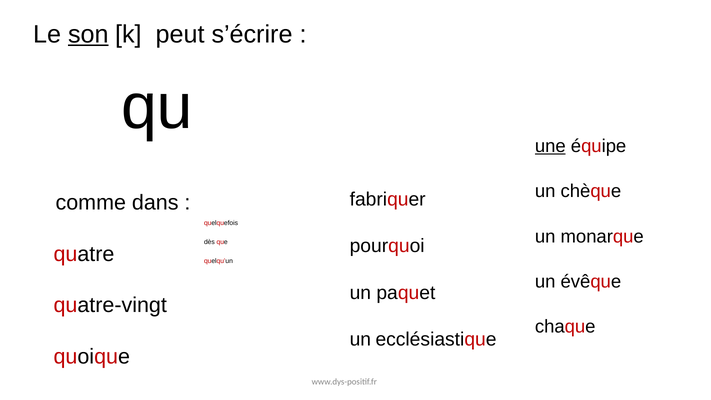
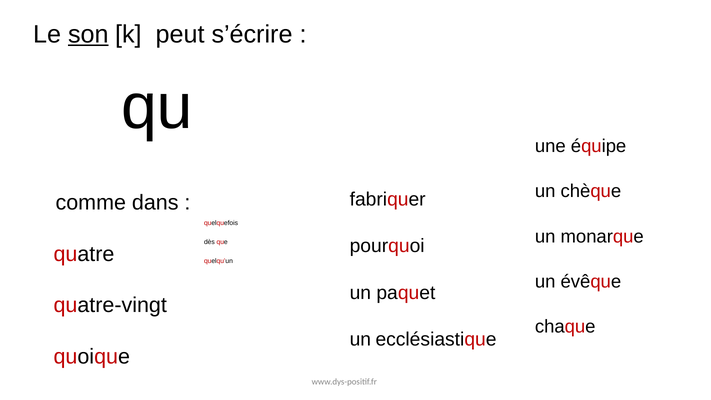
une underline: present -> none (550, 146)
